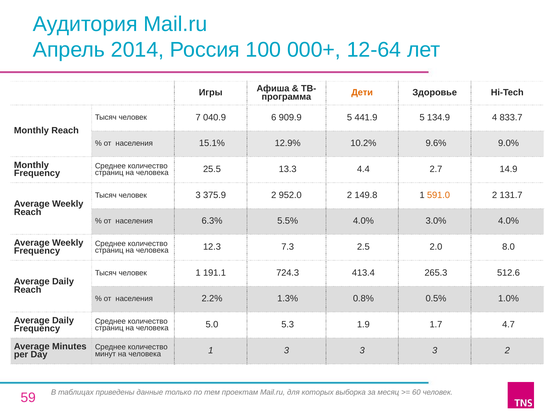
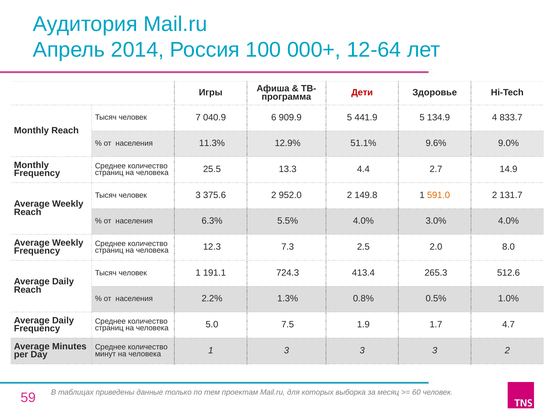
Дети colour: orange -> red (362, 93)
15.1%: 15.1% -> 11.3% (212, 143)
10.2%: 10.2% -> 51.1% (363, 143)
375.9: 375.9 -> 375.6 (215, 195)
5.3: 5.3 -> 7.5 (288, 325)
